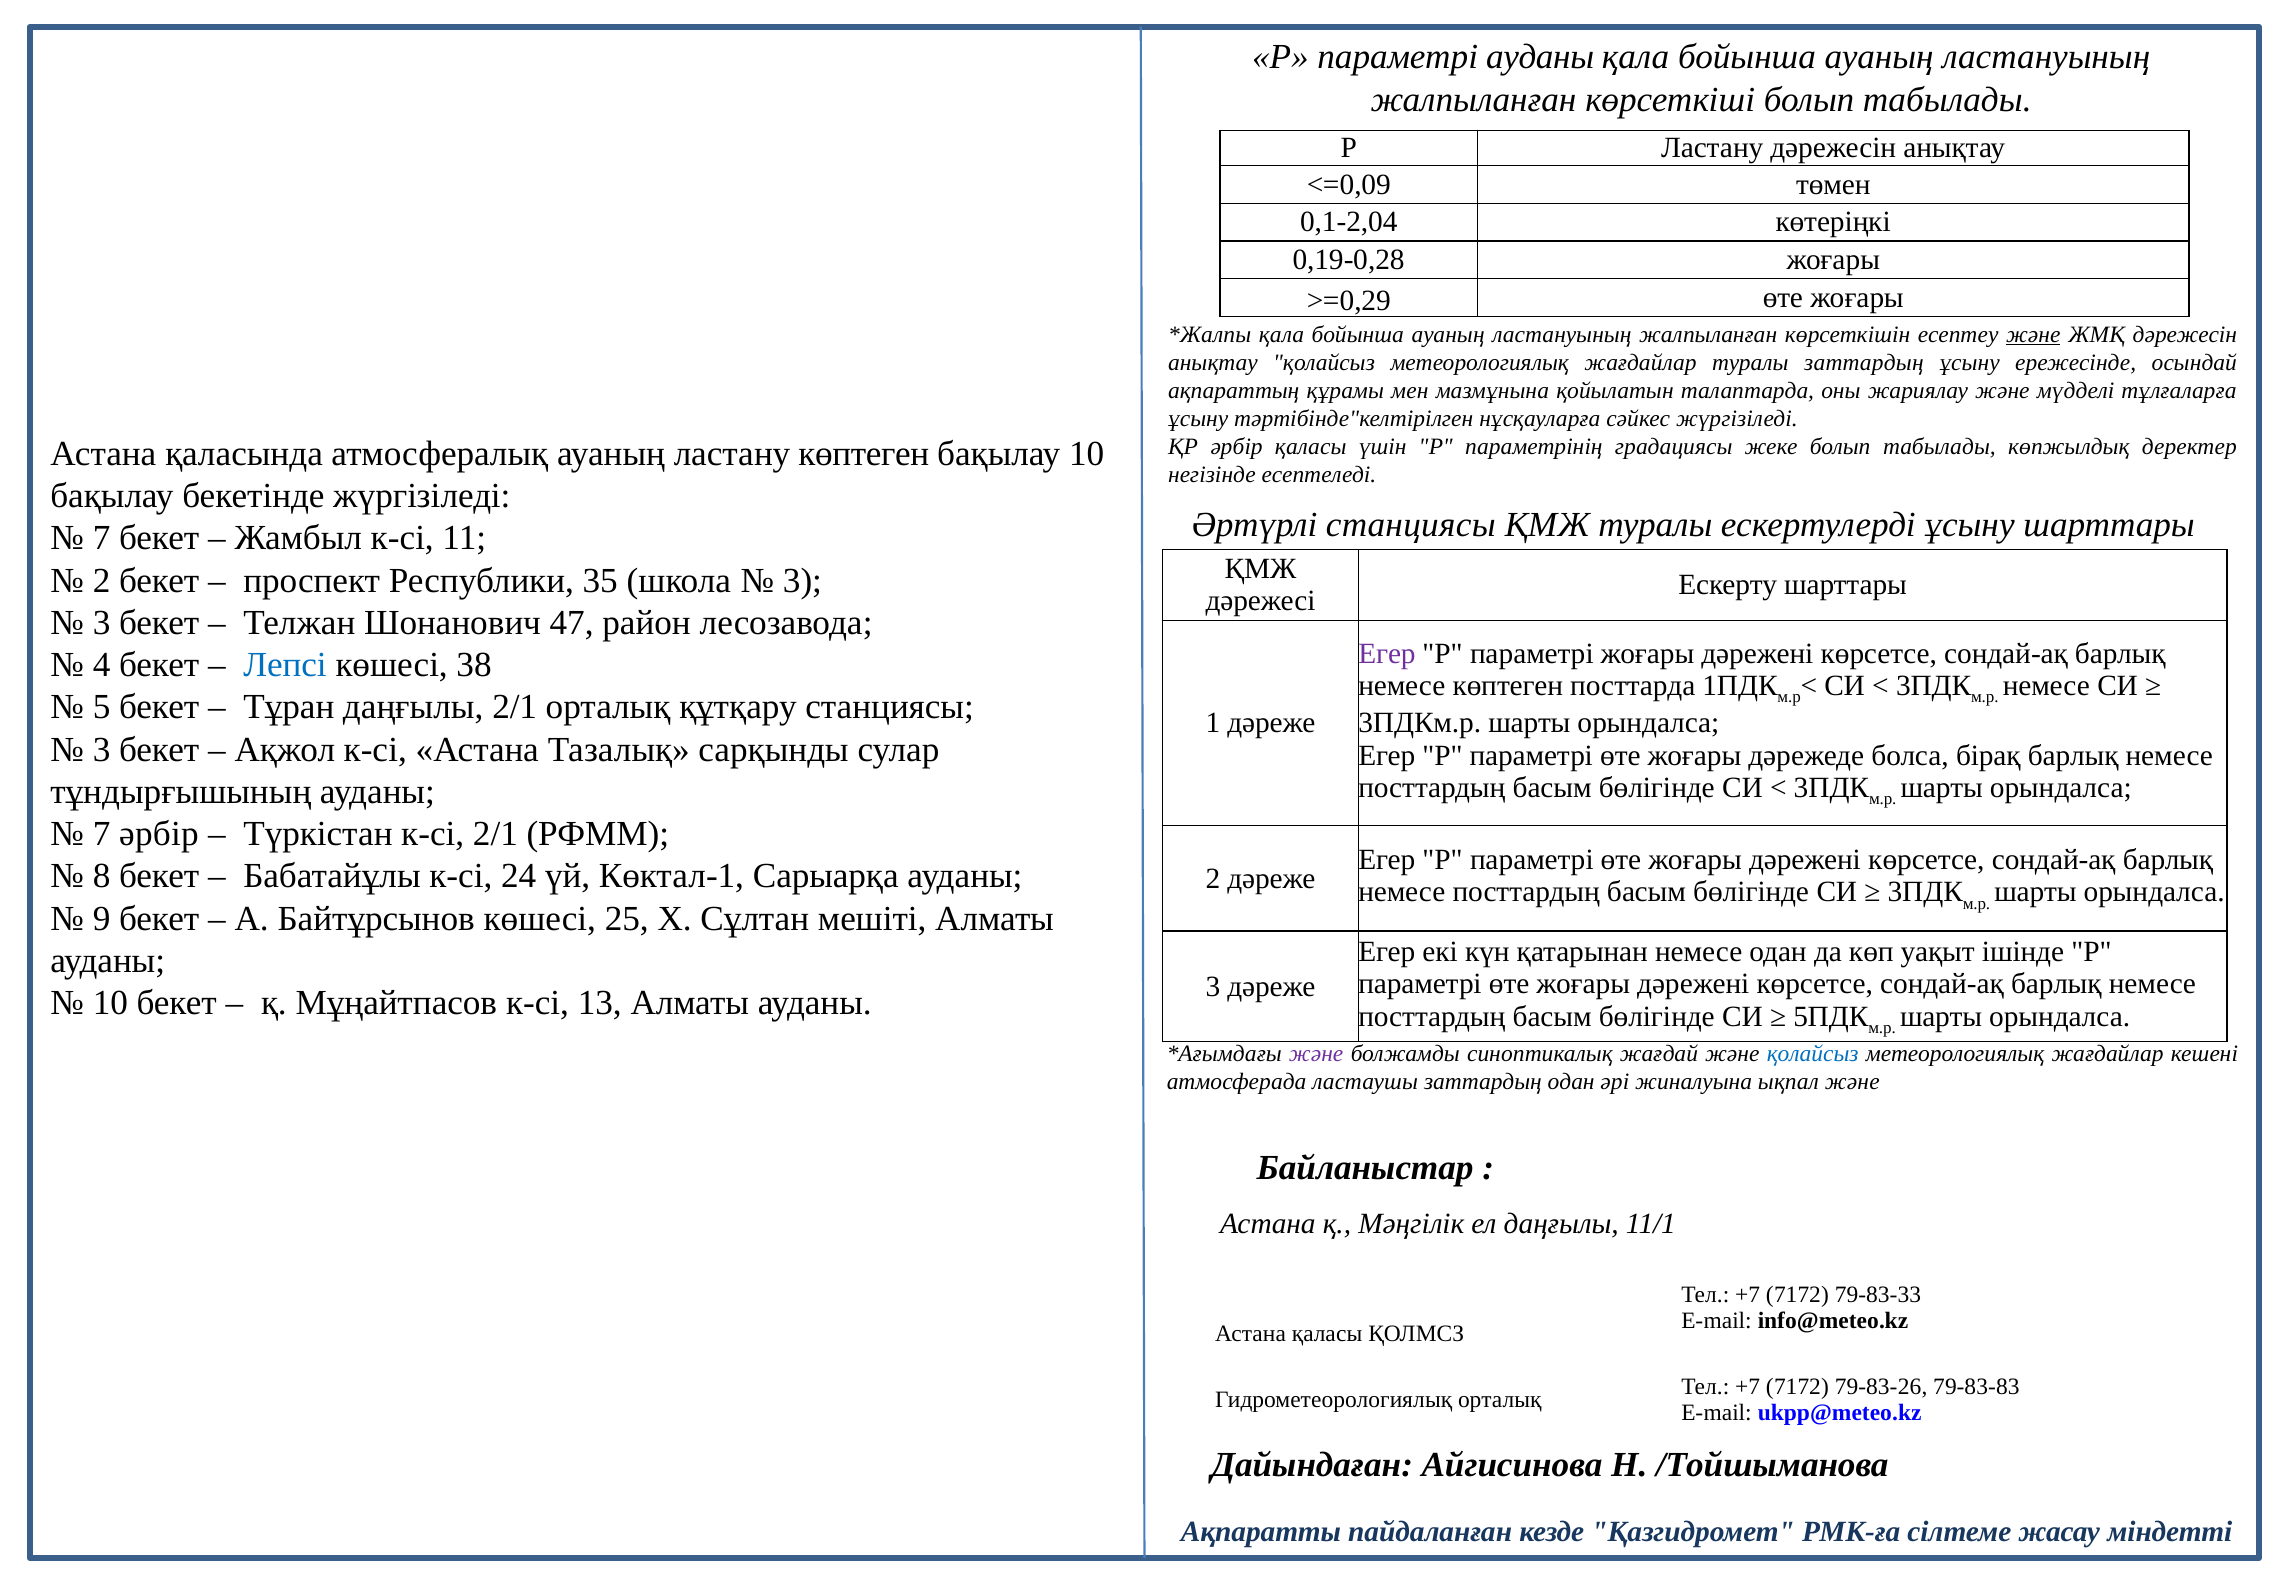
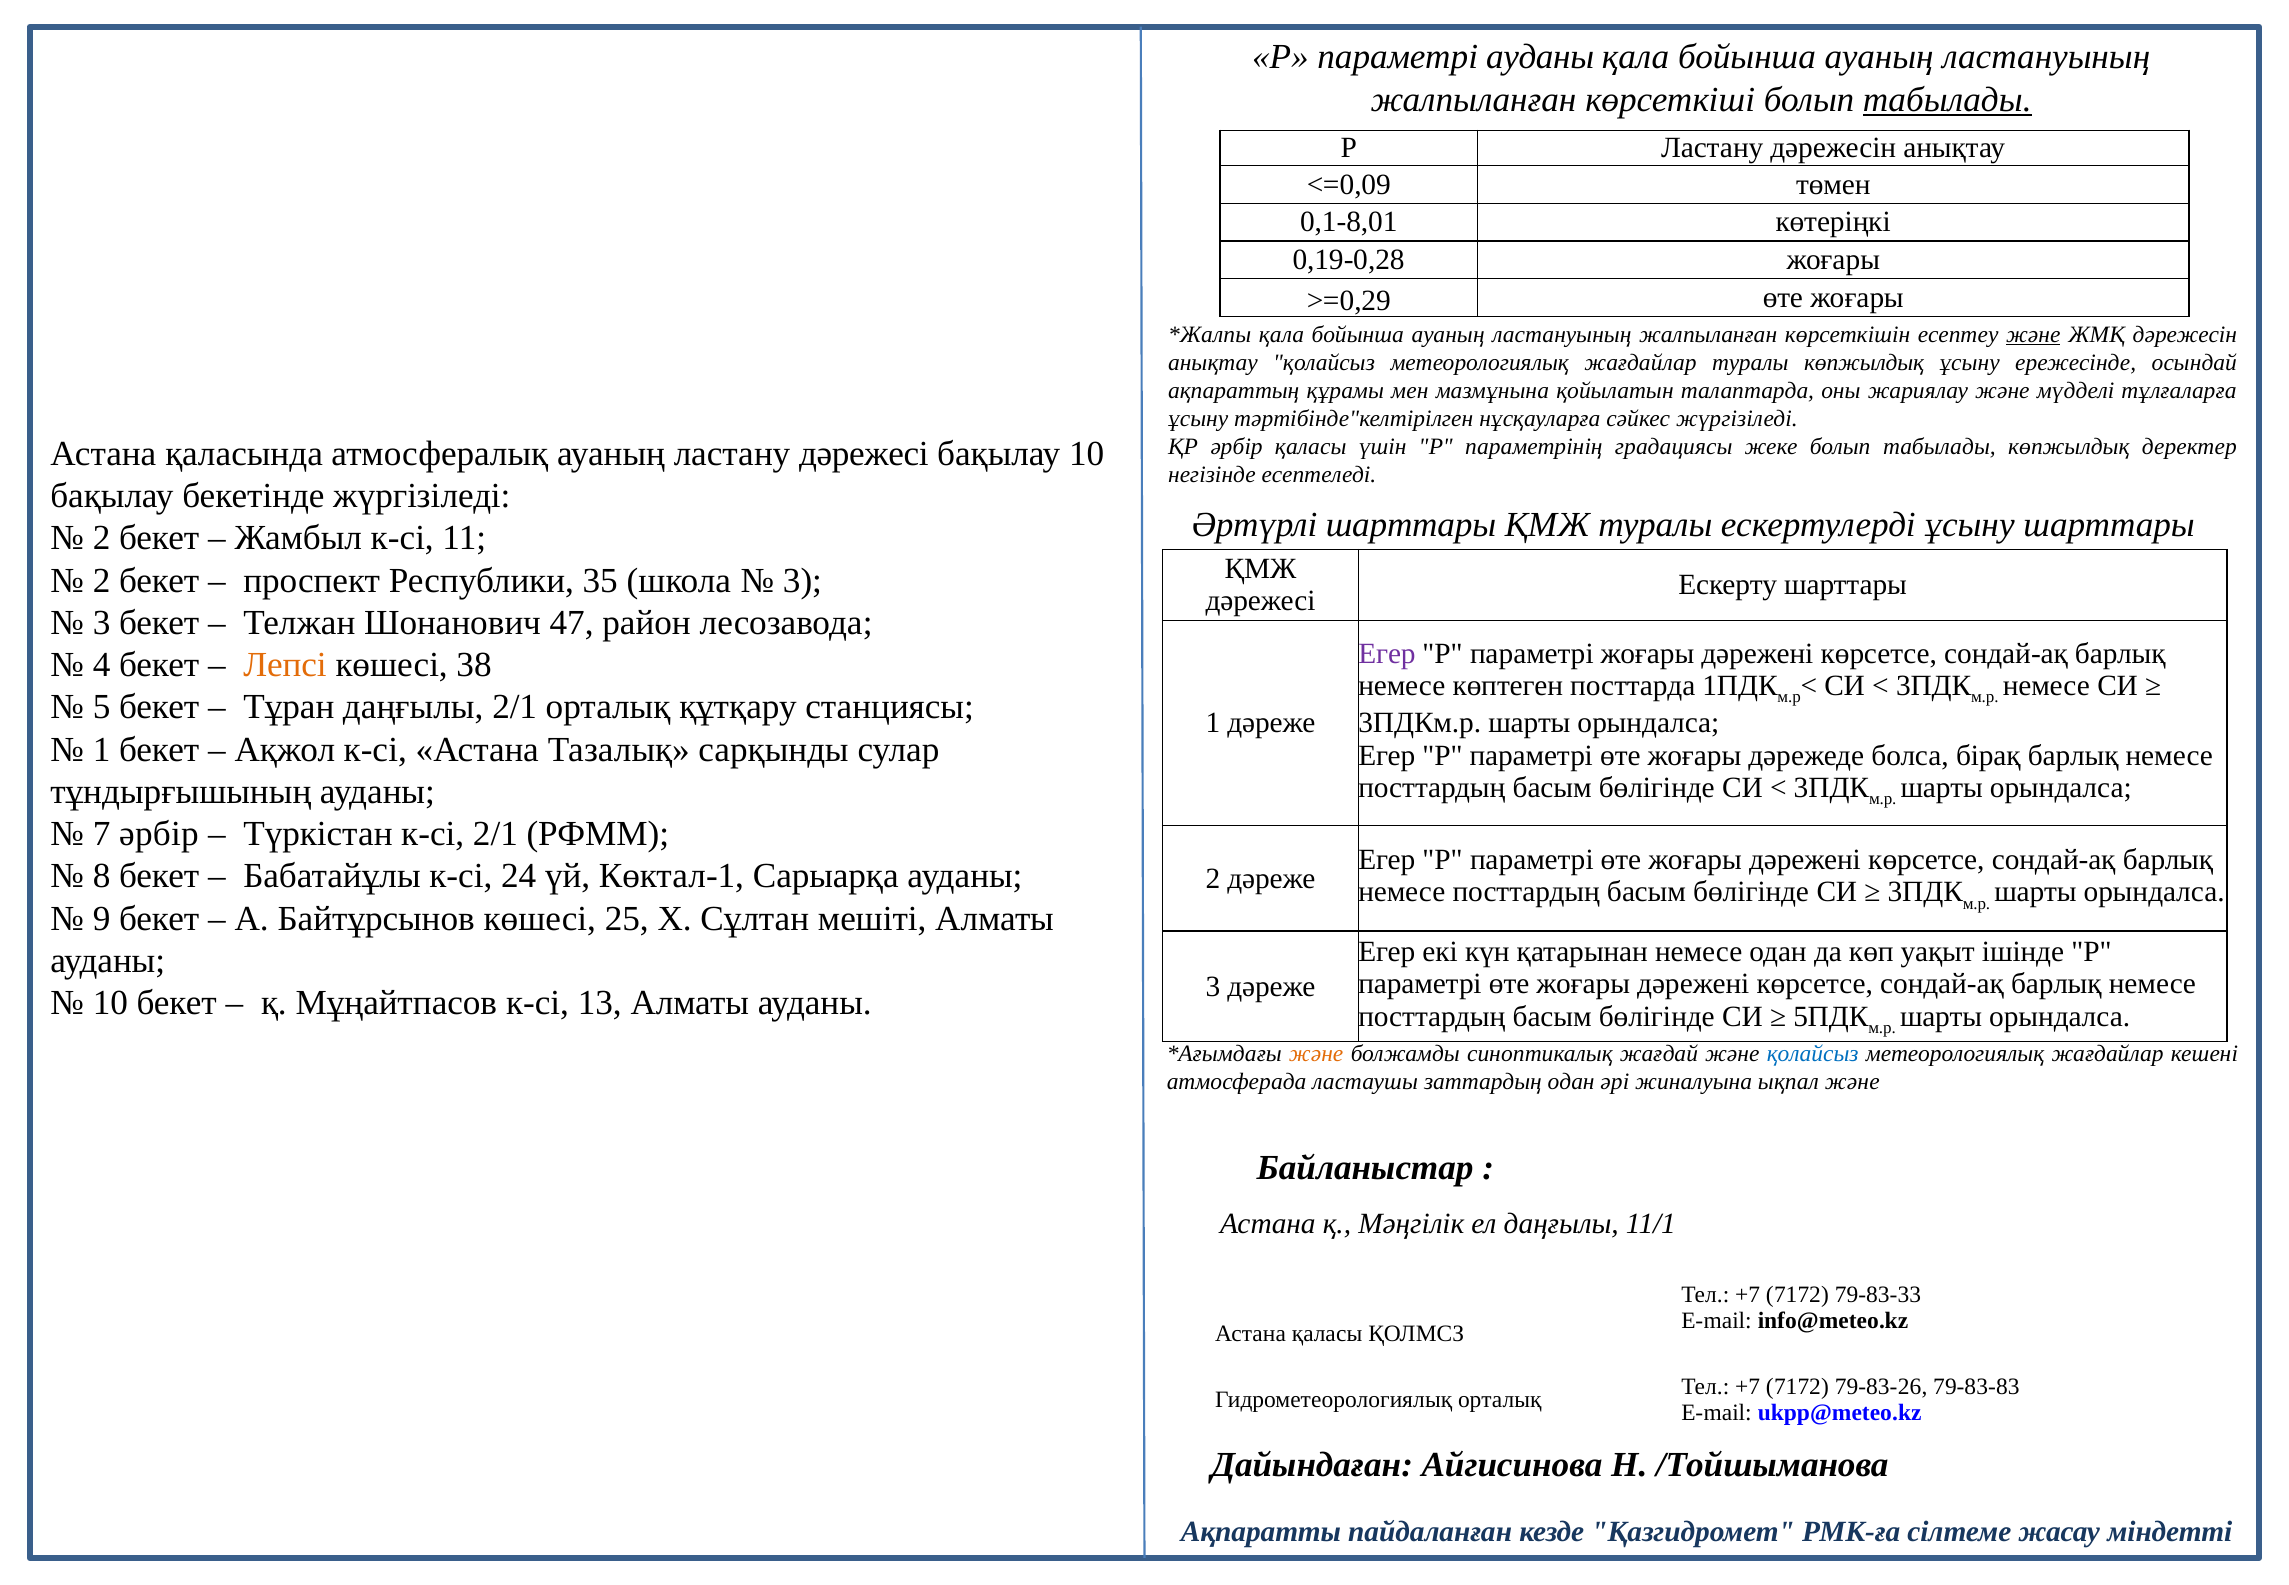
табылады underline: none -> present (1947, 100)
0,1-2,04: 0,1-2,04 -> 0,1-8,01 (1349, 222)
туралы заттардың: заттардың -> көпжылдық (1864, 363)
ластану көптеген: көптеген -> дәрежесі (864, 454)
Әртүрлі станциясы: станциясы -> шарттары (1411, 525)
7: 7 -> 2 (102, 538)
Лепсі colour: blue -> orange (285, 665)
3: 3 -> 1 (102, 749)
және colour: purple -> orange (1316, 1053)
